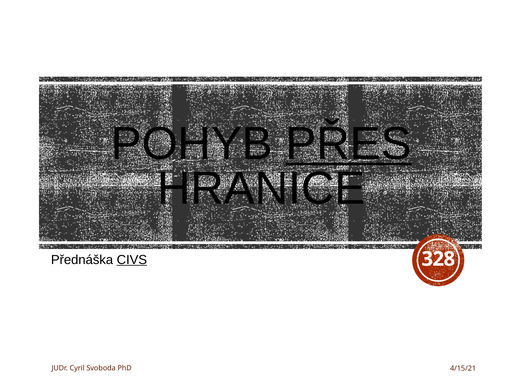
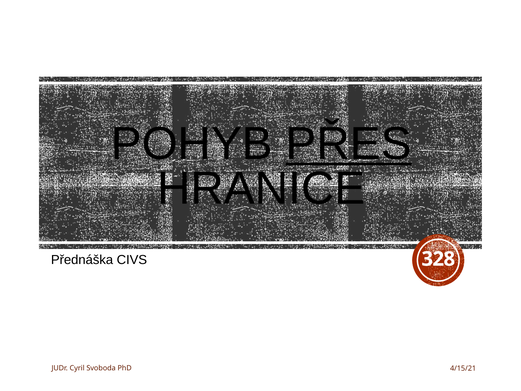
CIVS underline: present -> none (132, 260)
